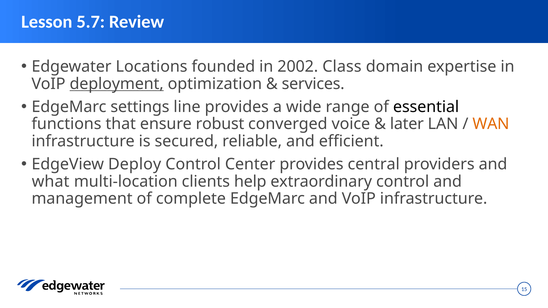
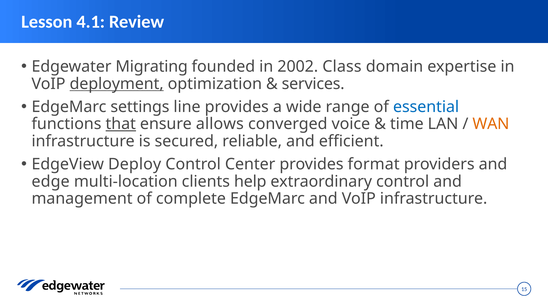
5.7: 5.7 -> 4.1 (91, 22)
Locations: Locations -> Migrating (152, 67)
essential colour: black -> blue (426, 107)
that underline: none -> present (121, 124)
robust: robust -> allows (220, 124)
later: later -> time (407, 124)
central: central -> format (374, 164)
what: what -> edge (51, 182)
